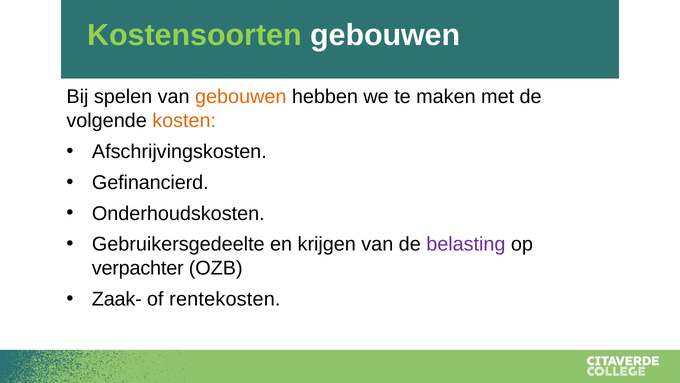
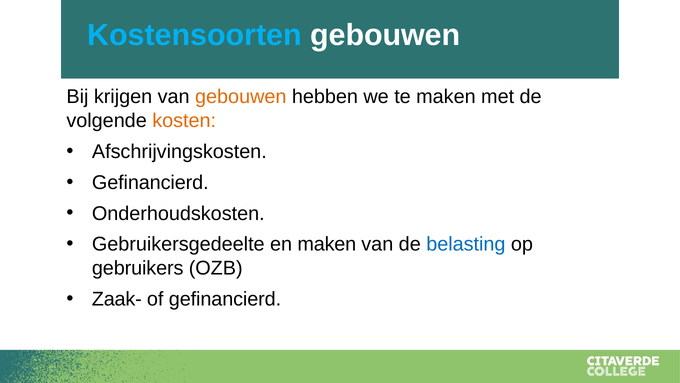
Kostensoorten colour: light green -> light blue (194, 35)
spelen: spelen -> krijgen (123, 97)
en krijgen: krijgen -> maken (327, 244)
belasting colour: purple -> blue (466, 244)
verpachter: verpachter -> gebruikers (138, 268)
of rentekosten: rentekosten -> gefinancierd (225, 299)
